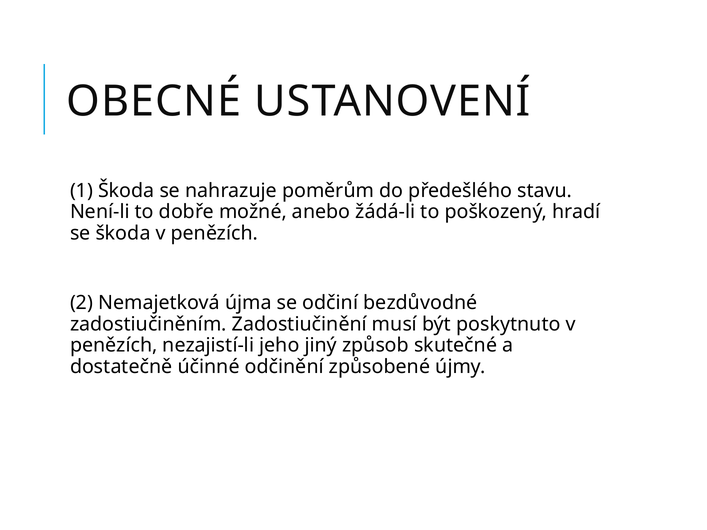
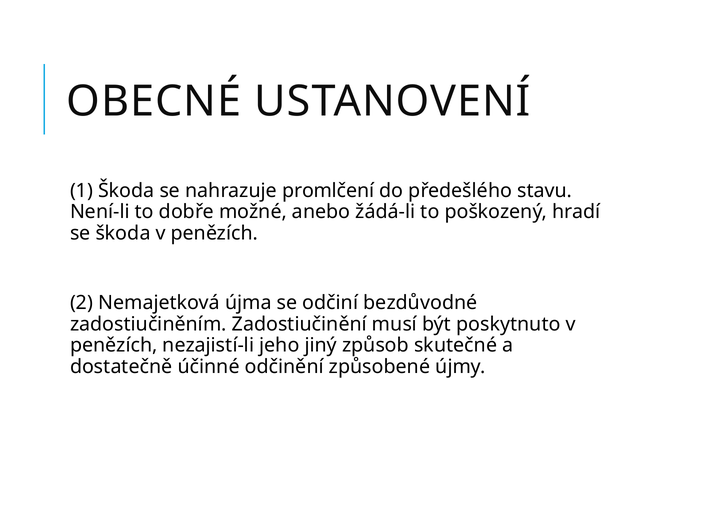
poměrům: poměrům -> promlčení (328, 191)
